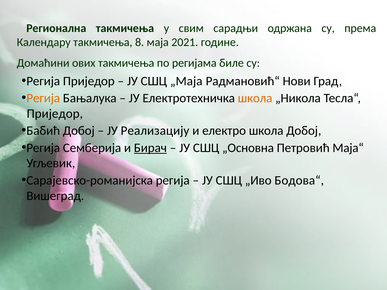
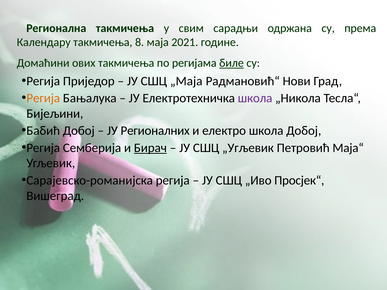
биле underline: none -> present (232, 63)
школа colour: orange -> purple (255, 98)
Приједор: Приједор -> Бијељини (55, 114)
Реализацију: Реализацију -> Регионалних (155, 131)
„Основна: „Основна -> „Угљевик (248, 148)
Бодова“: Бодова“ -> Просјек“ (299, 180)
